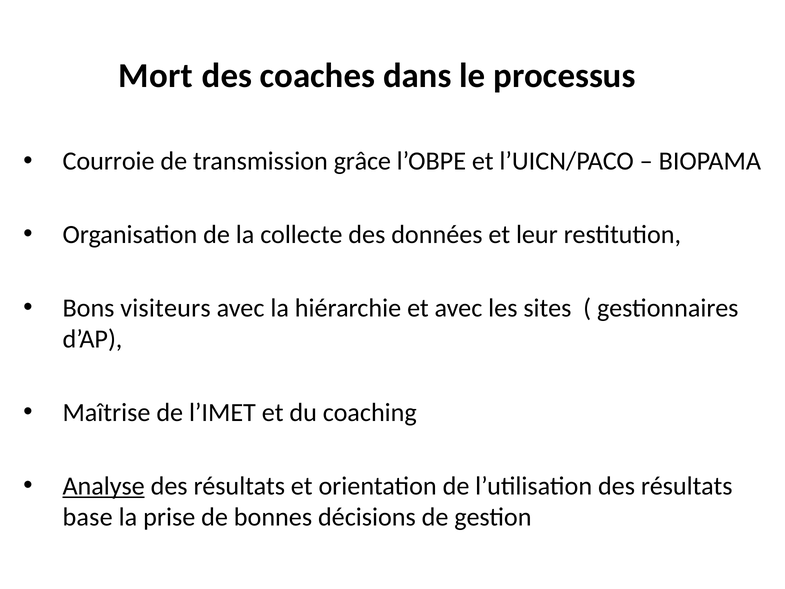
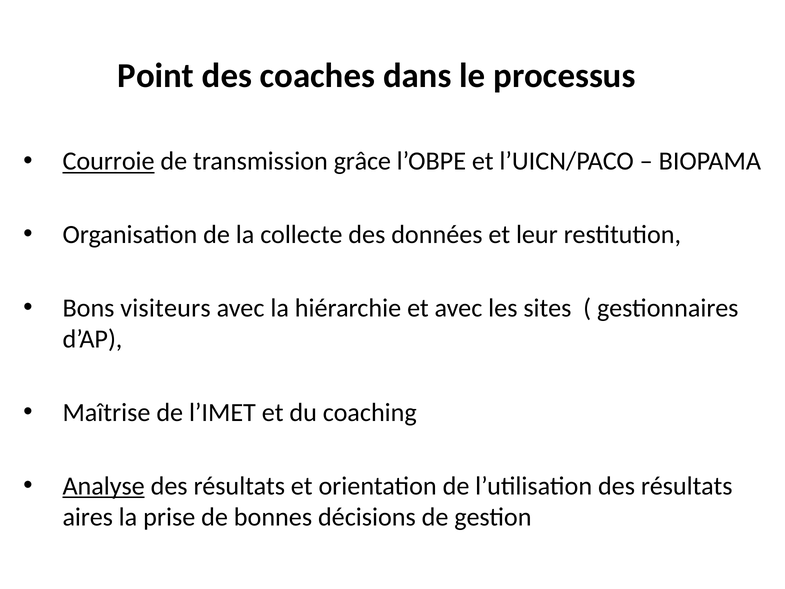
Mort: Mort -> Point (156, 76)
Courroie underline: none -> present (109, 161)
base: base -> aires (88, 517)
